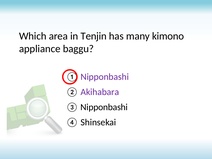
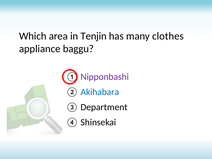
kimono: kimono -> clothes (168, 36)
Akihabara colour: purple -> blue (100, 92)
③ Nipponbashi: Nipponbashi -> Department (104, 107)
